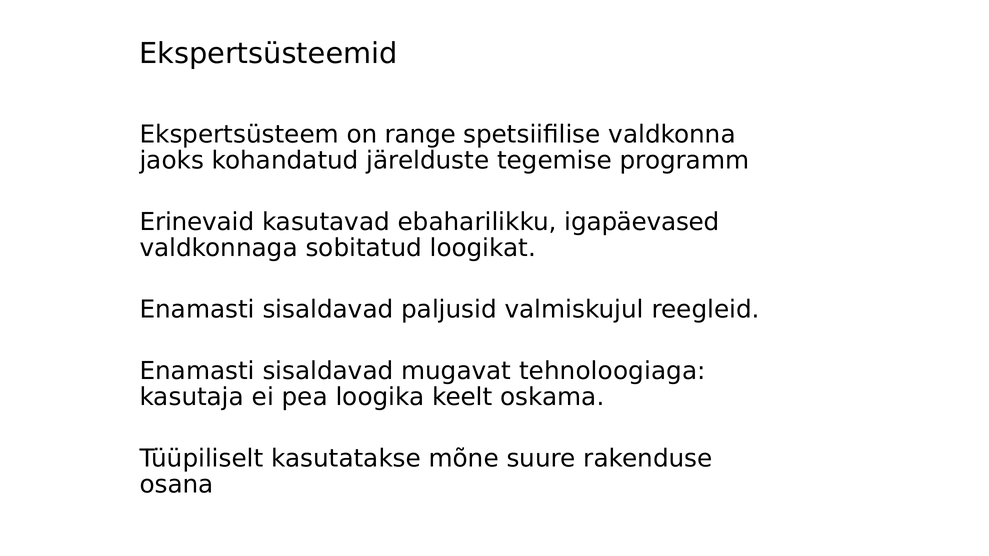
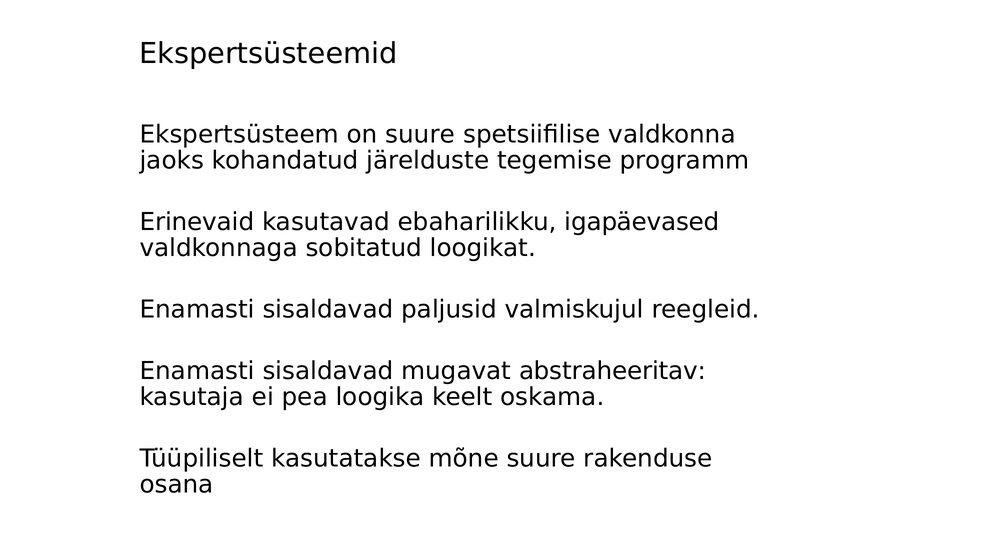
on range: range -> suure (420, 135)
tehnoloogiaga: tehnoloogiaga -> abstraheeritav (613, 371)
